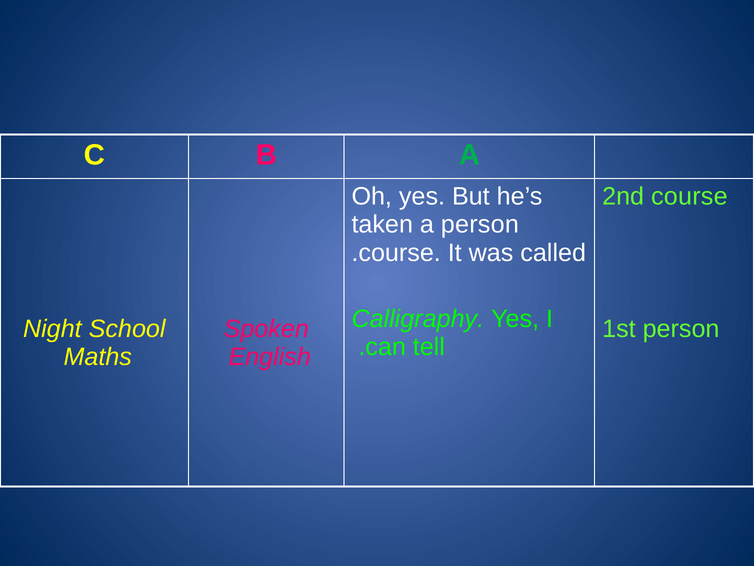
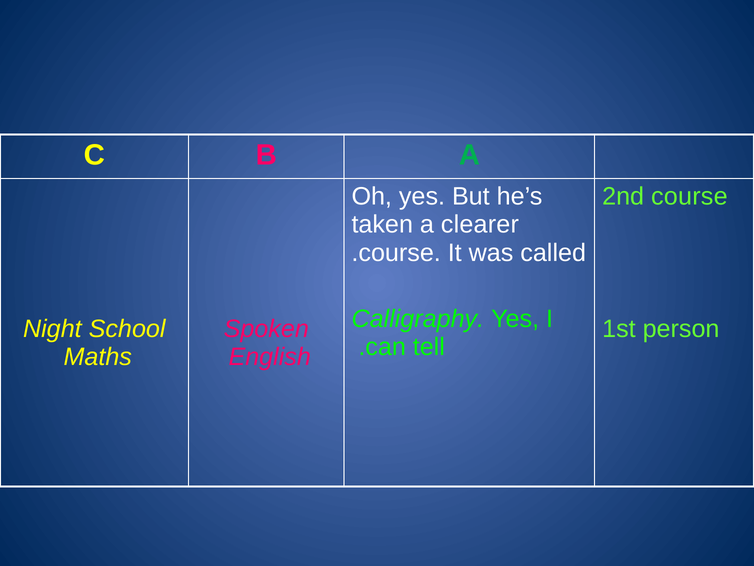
a person: person -> clearer (480, 224)
